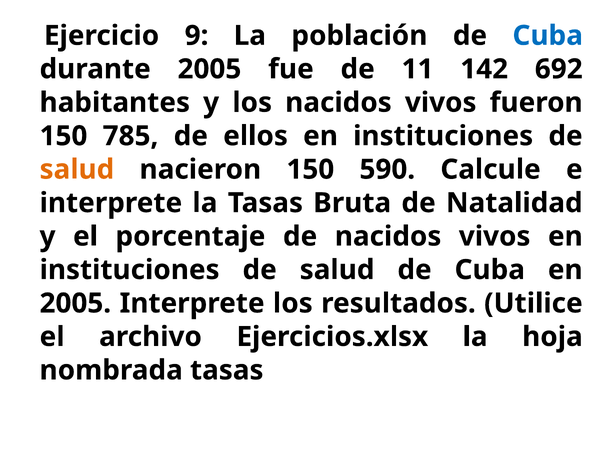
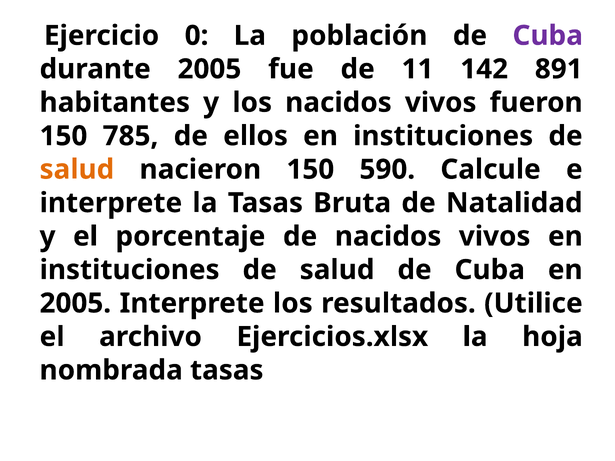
9: 9 -> 0 (197, 36)
Cuba colour: blue -> purple (548, 36)
692: 692 -> 891 (559, 69)
